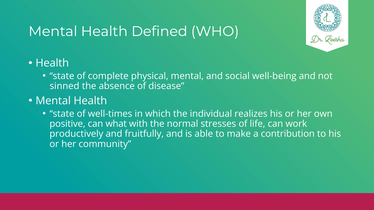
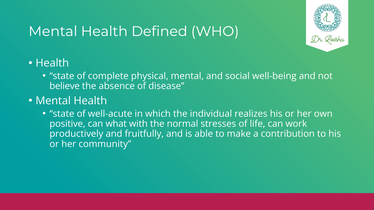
sinned: sinned -> believe (65, 86)
well-times: well-times -> well-acute (110, 114)
